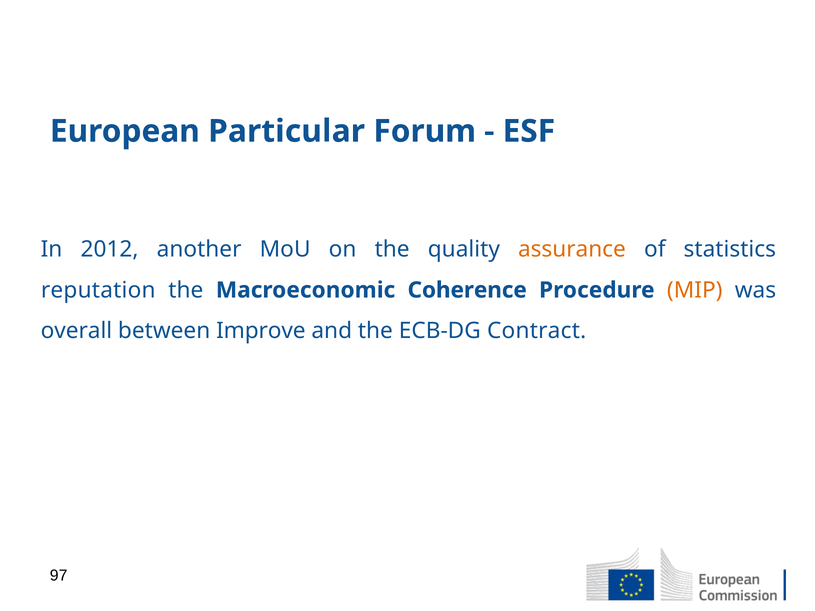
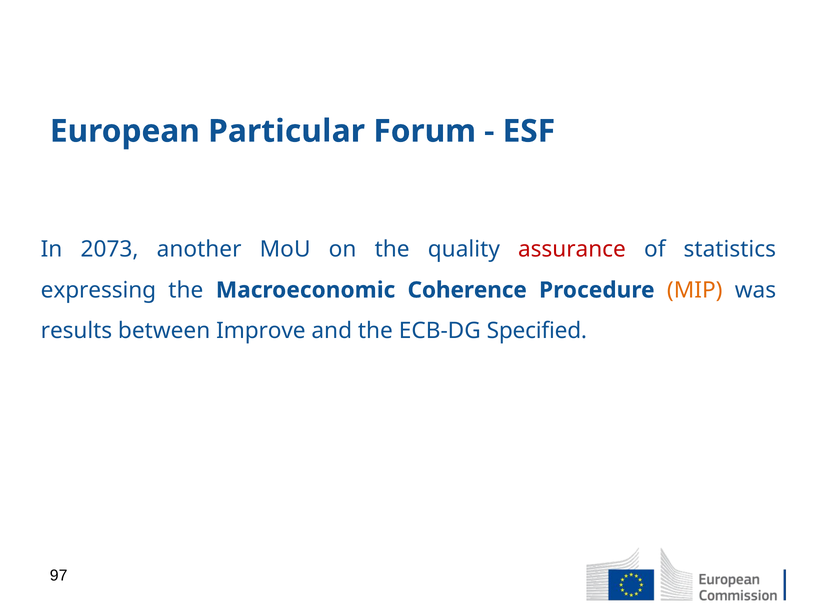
2012: 2012 -> 2073 (110, 249)
assurance colour: orange -> red (572, 249)
reputation: reputation -> expressing (98, 290)
overall: overall -> results (76, 331)
Contract: Contract -> Specified (537, 331)
